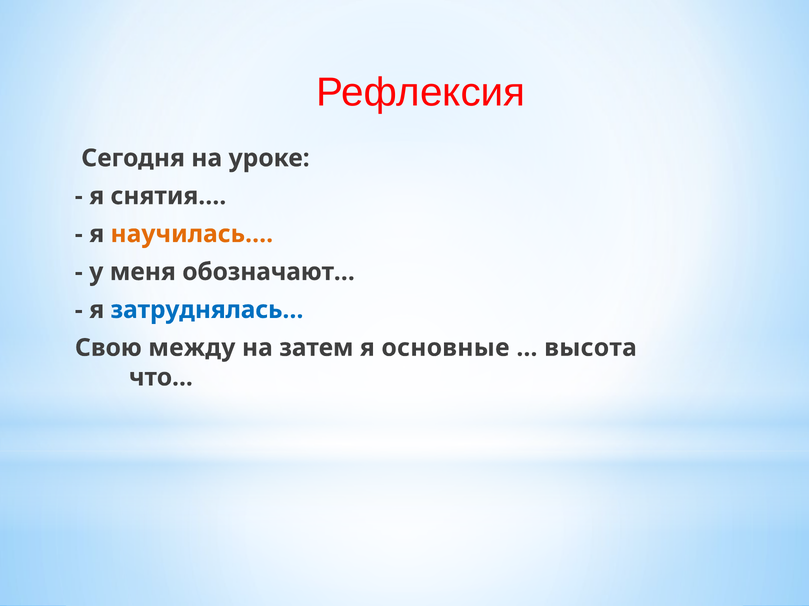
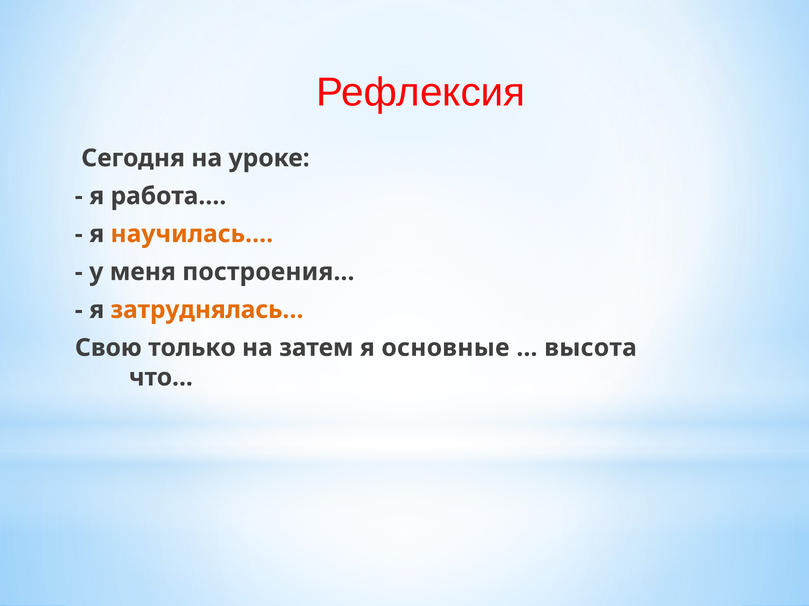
снятия…: снятия… -> работа… (168, 196)
обозначают…: обозначают… -> построения… (268, 272)
затруднялась… colour: blue -> orange (207, 310)
между: между -> только (192, 348)
